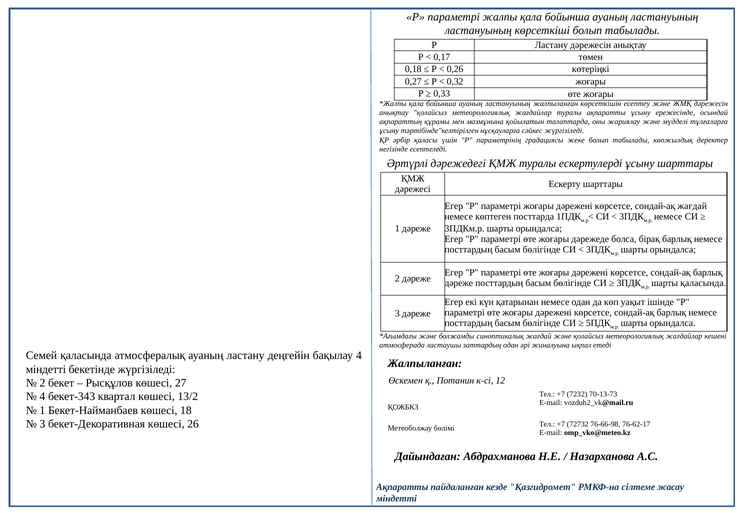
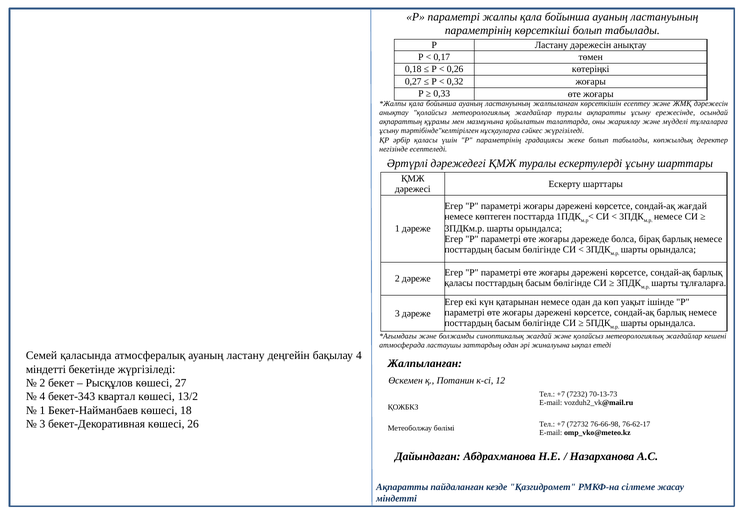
ластануының: ластануының -> параметрінің (478, 31)
дәреже: дәреже -> қаласы (459, 283)
шарты қаласында: қаласында -> тұлғаларға (703, 283)
